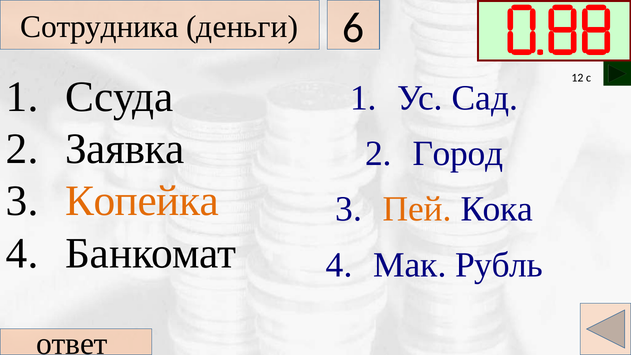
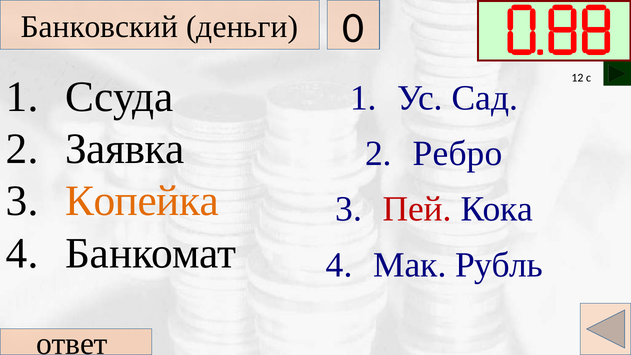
Сотрудника: Сотрудника -> Банковский (99, 27)
6: 6 -> 0 (353, 28)
Город: Город -> Ребро (458, 154)
Пей colour: orange -> red (417, 209)
